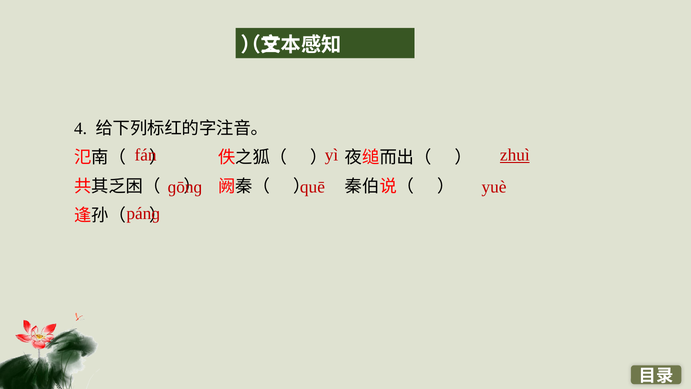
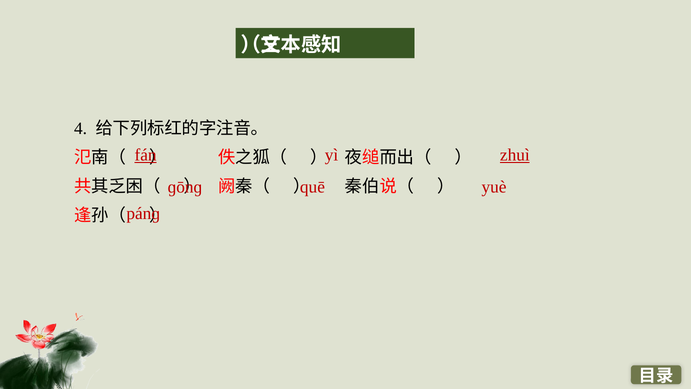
fán underline: none -> present (146, 155)
